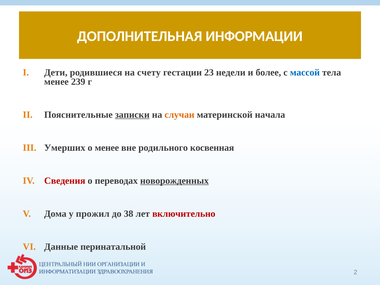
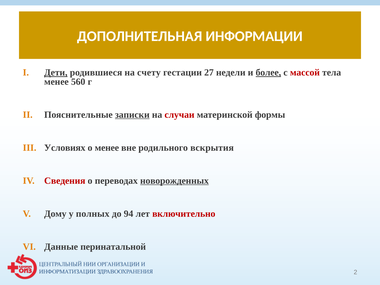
Дети underline: none -> present (56, 73)
23: 23 -> 27 (209, 73)
более underline: none -> present (268, 73)
массой colour: blue -> red (305, 73)
239: 239 -> 560 (78, 82)
случаи colour: orange -> red (179, 115)
начала: начала -> формы (270, 115)
Умерших: Умерших -> Условиях (65, 148)
косвенная: косвенная -> вскрытия (212, 148)
Дома: Дома -> Дому (55, 214)
прожил: прожил -> полных (93, 214)
38: 38 -> 94 (129, 214)
